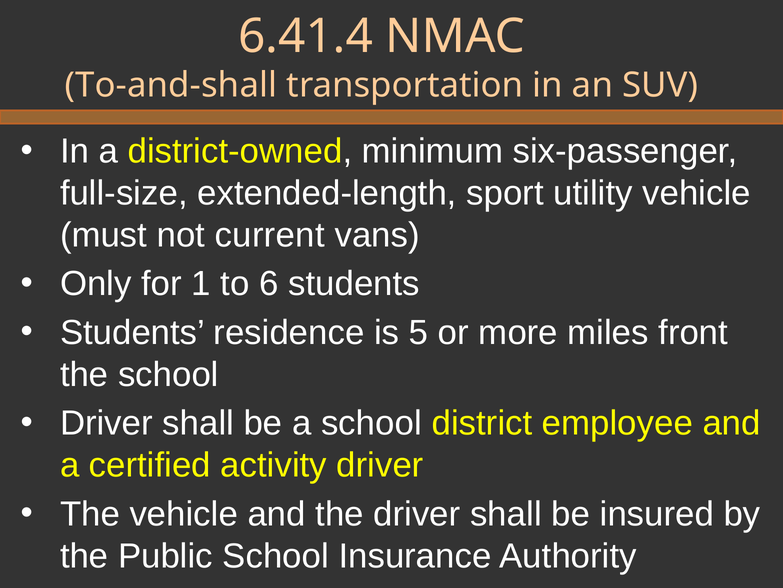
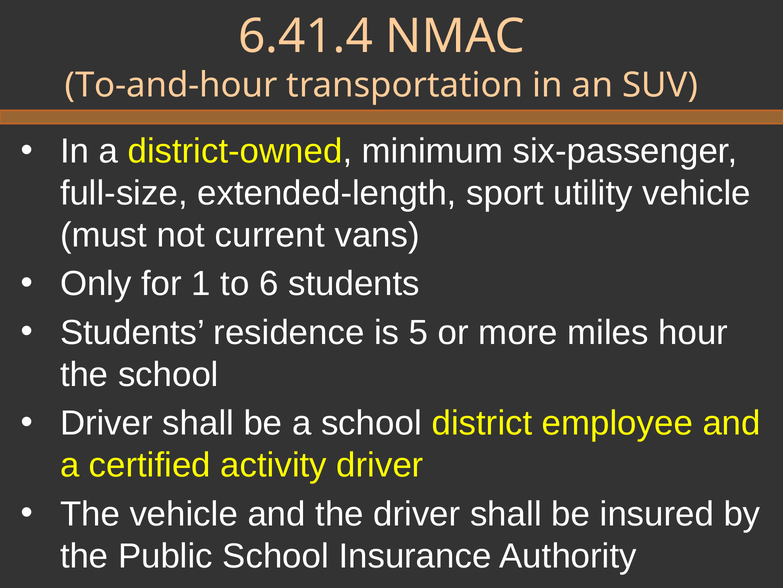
To-and-shall: To-and-shall -> To-and-hour (171, 85)
front: front -> hour (693, 332)
